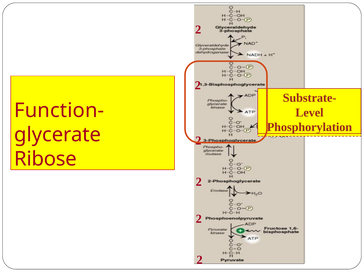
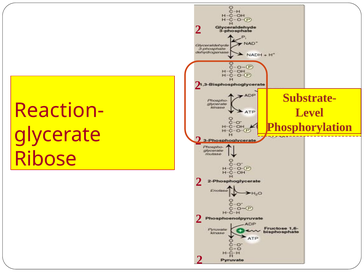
Function-: Function- -> Reaction- (59, 111)
